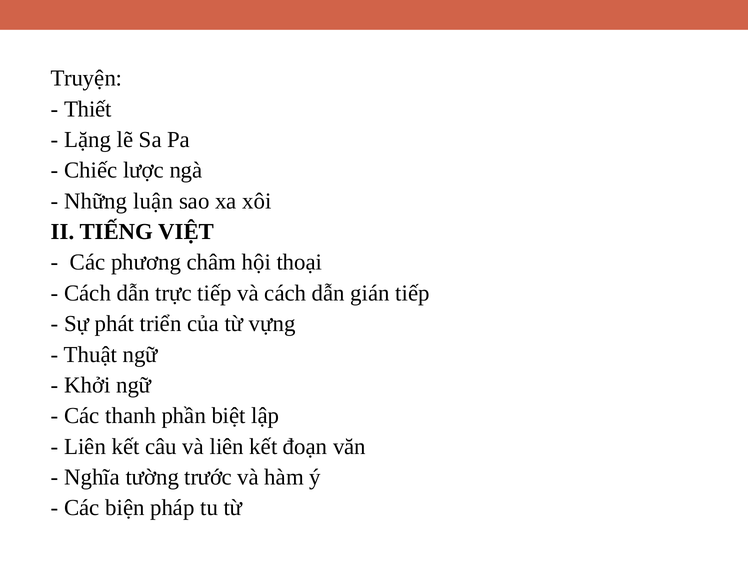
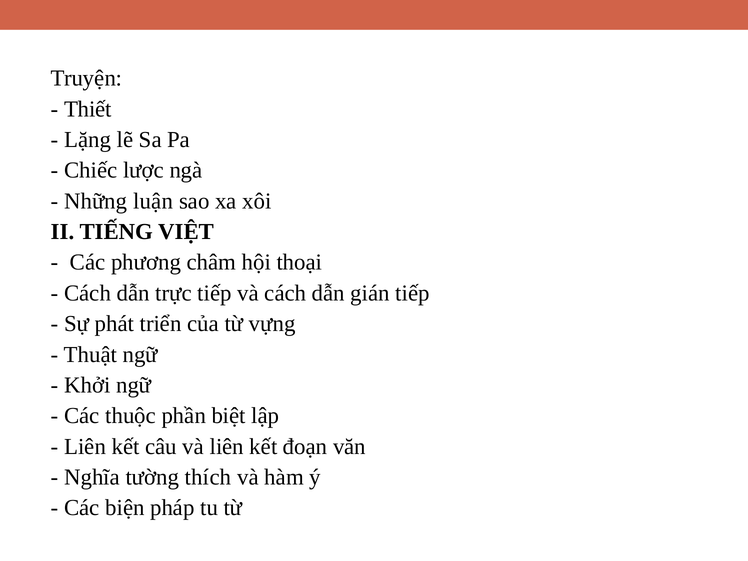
thanh: thanh -> thuộc (131, 416)
trước: trước -> thích (208, 477)
